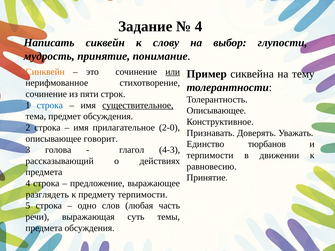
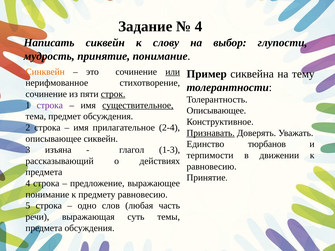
строк underline: none -> present (113, 94)
строка colour: blue -> purple (50, 105)
2-0: 2-0 -> 2-4 (169, 128)
Признавать underline: none -> present (211, 133)
описывающее говорит: говорит -> сиквейн (101, 139)
голова: голова -> изъяна (58, 150)
4-3: 4-3 -> 1-3 (170, 150)
разглядеть: разглядеть -> понимание (47, 195)
предмету терпимости: терпимости -> равновесию (143, 195)
